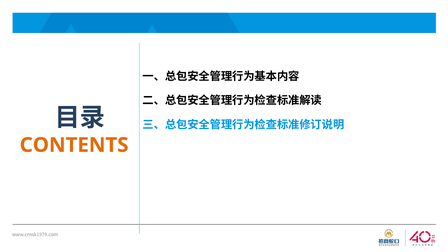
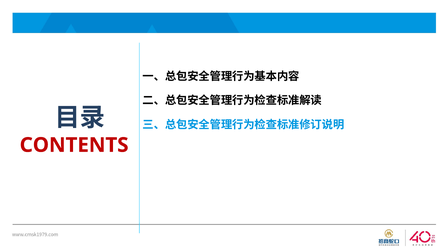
CONTENTS colour: orange -> red (74, 145)
